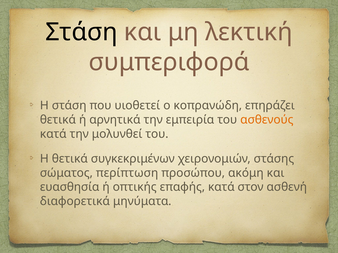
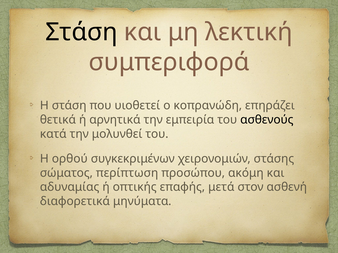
ασθενούς colour: orange -> black (267, 120)
Η θετικά: θετικά -> ορθού (70, 159)
ευασθησία: ευασθησία -> αδυναμίας (70, 187)
επαφής κατά: κατά -> μετά (221, 187)
